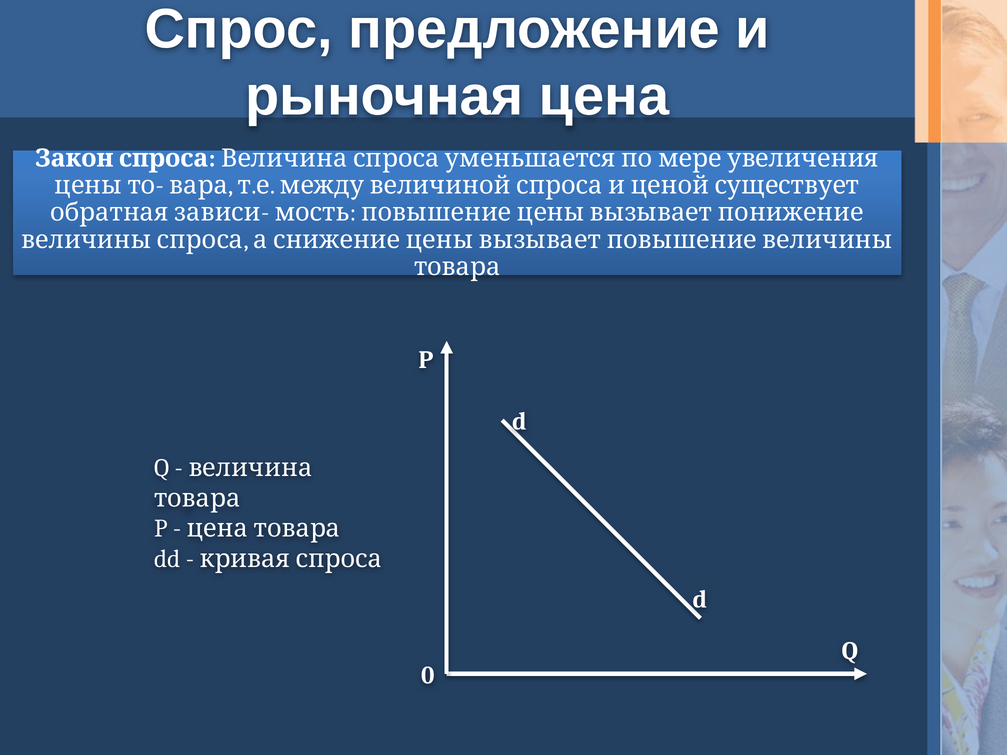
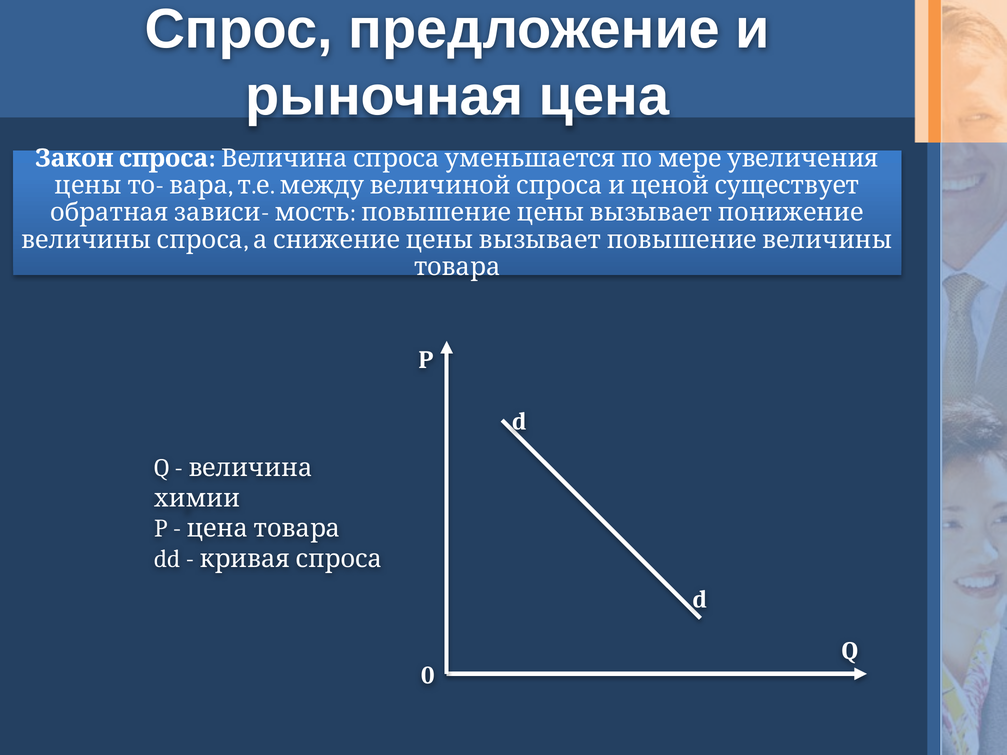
товара: товара -> химии (197, 498)
